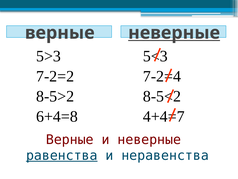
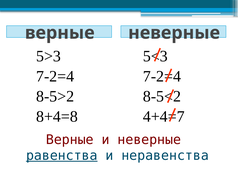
неверные underline: present -> none (174, 33)
7-2=2: 7-2=2 -> 7-2=4 (55, 76)
6+4=8: 6+4=8 -> 8+4=8 (57, 116)
